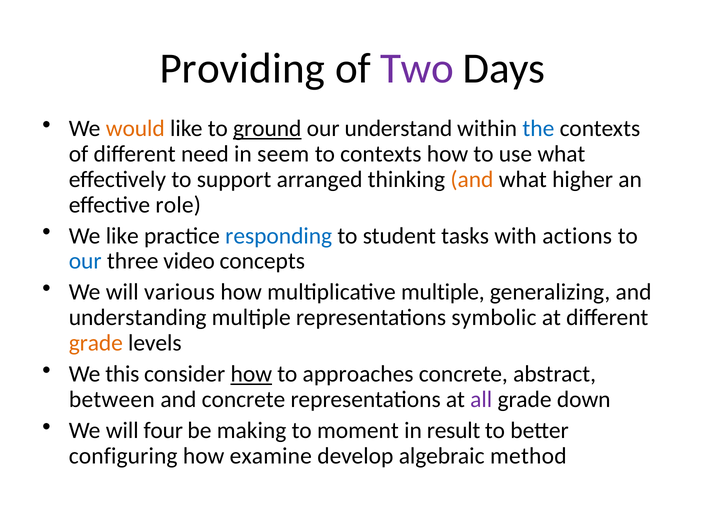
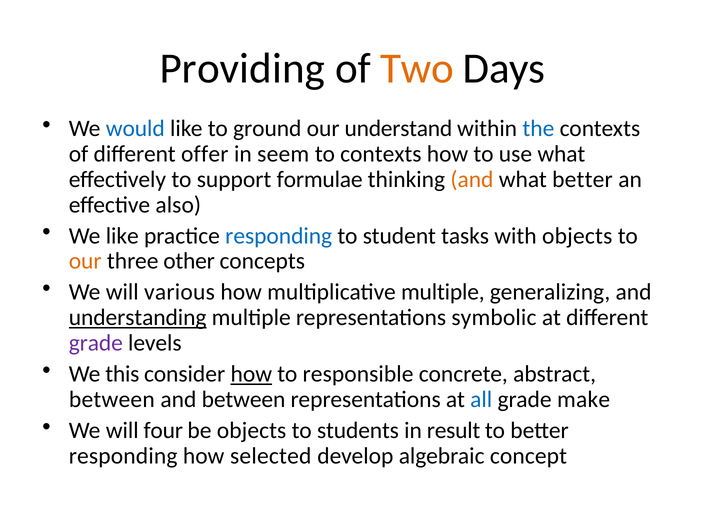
Two colour: purple -> orange (417, 68)
would colour: orange -> blue (135, 129)
ground underline: present -> none (267, 129)
need: need -> offer (205, 154)
arranged: arranged -> formulae (320, 179)
what higher: higher -> better (582, 179)
role: role -> also (178, 205)
with actions: actions -> objects (577, 236)
our colour: blue -> orange (85, 261)
video: video -> other (189, 261)
understanding underline: none -> present (138, 317)
grade colour: orange -> purple (96, 343)
approaches: approaches -> responsible (358, 374)
and concrete: concrete -> between (244, 399)
all colour: purple -> blue (481, 399)
down: down -> make (584, 399)
be making: making -> objects (252, 430)
moment: moment -> students (358, 430)
configuring: configuring -> responding (123, 456)
examine: examine -> selected (271, 456)
method: method -> concept (528, 456)
